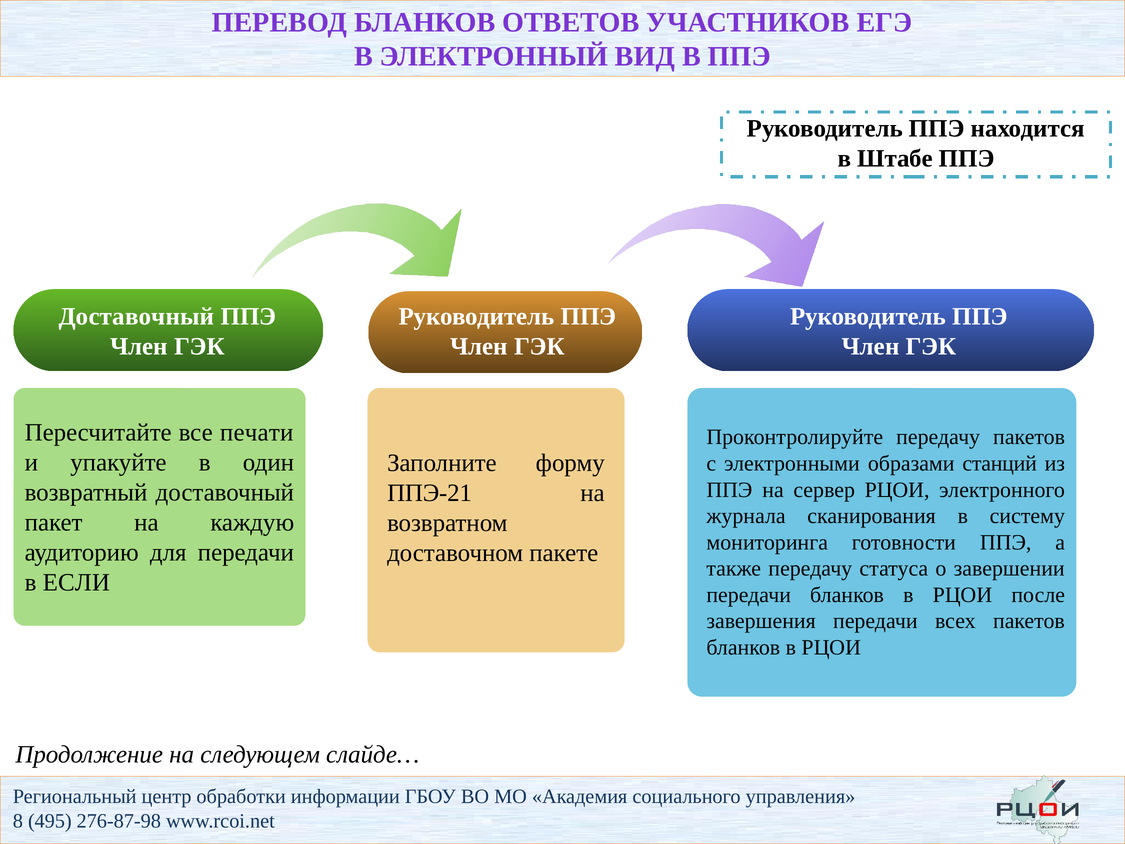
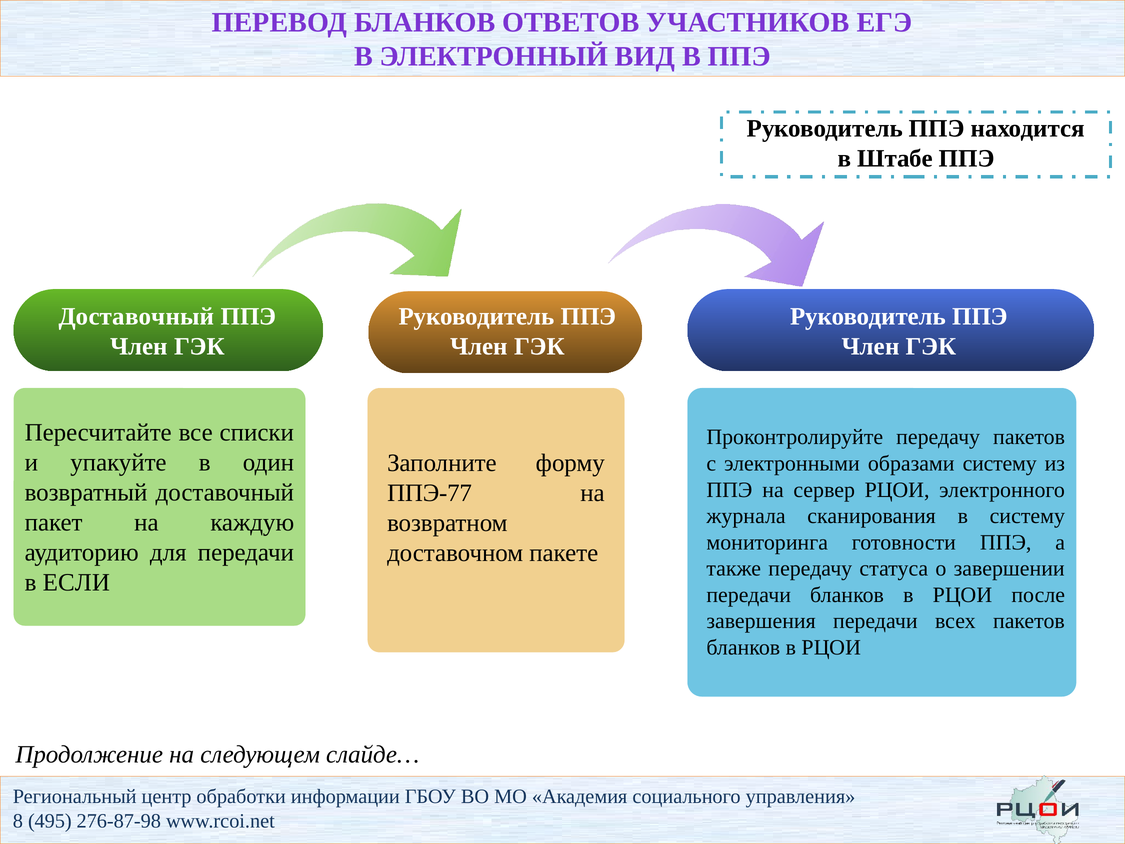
печати: печати -> списки (257, 432)
образами станций: станций -> систему (1000, 463)
ППЭ-21: ППЭ-21 -> ППЭ-77 (430, 493)
